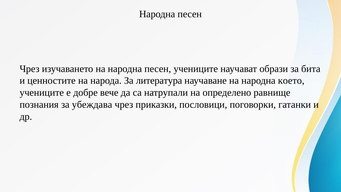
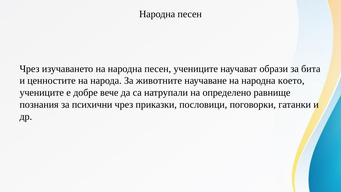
литература: литература -> животните (159, 81)
убеждава: убеждава -> психични (92, 104)
